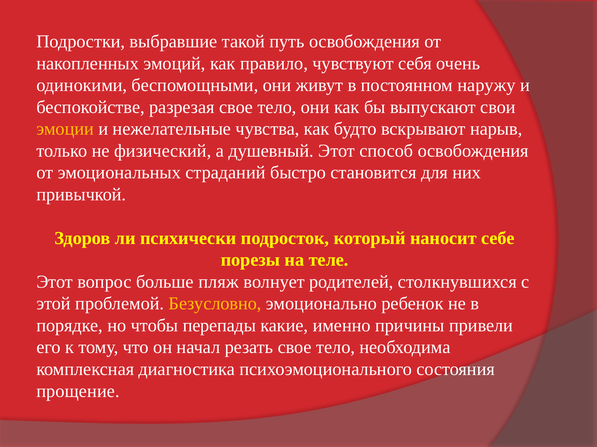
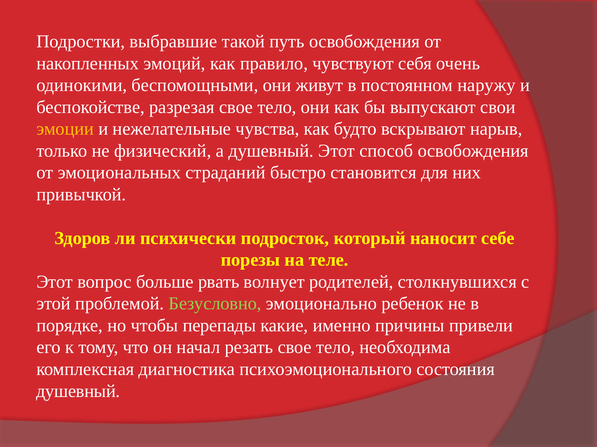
пляж: пляж -> рвать (219, 282)
Безусловно colour: yellow -> light green (215, 304)
прощение: прощение -> душевный (78, 392)
